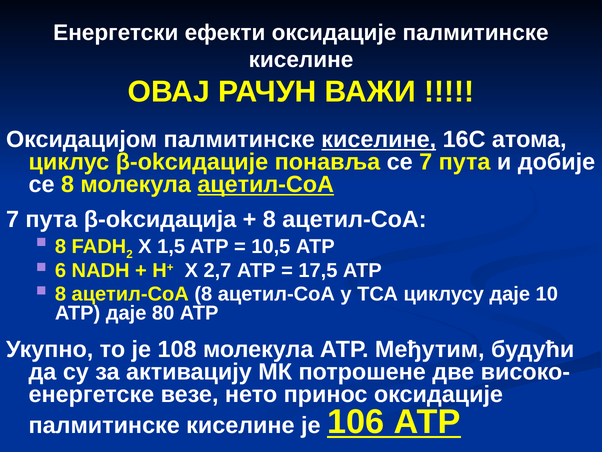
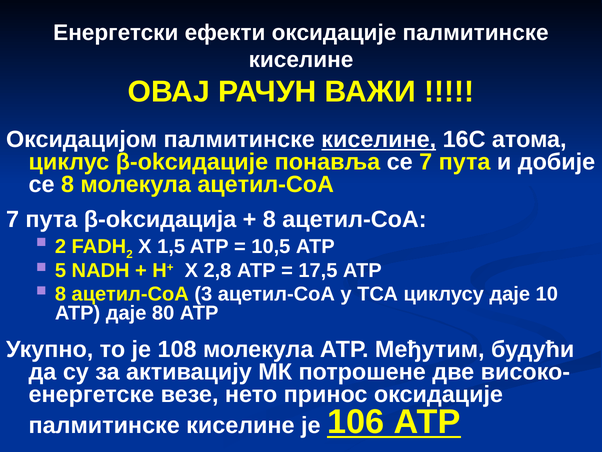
ацетил-СоА underline: present -> none (266, 184)
8: 8 -> 2 (61, 246)
6: 6 -> 5 (61, 270)
2,7: 2,7 -> 2,8 (217, 270)
ацетил-СоА 8: 8 -> 3 (203, 294)
